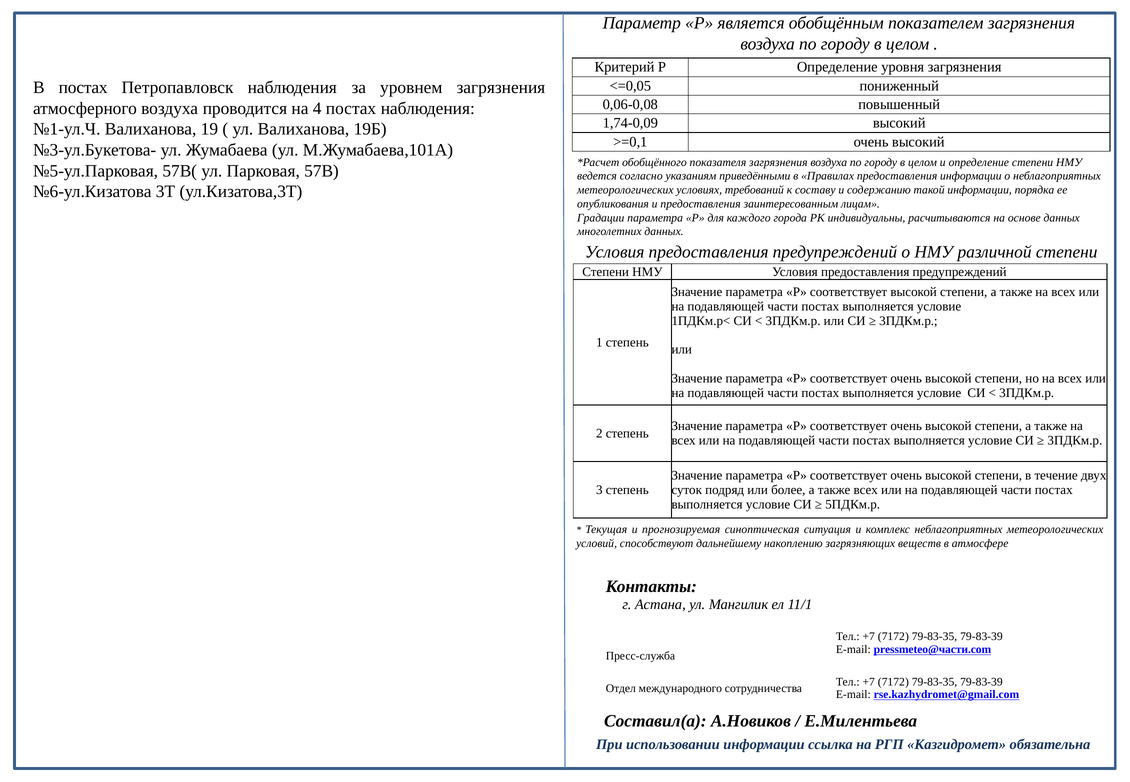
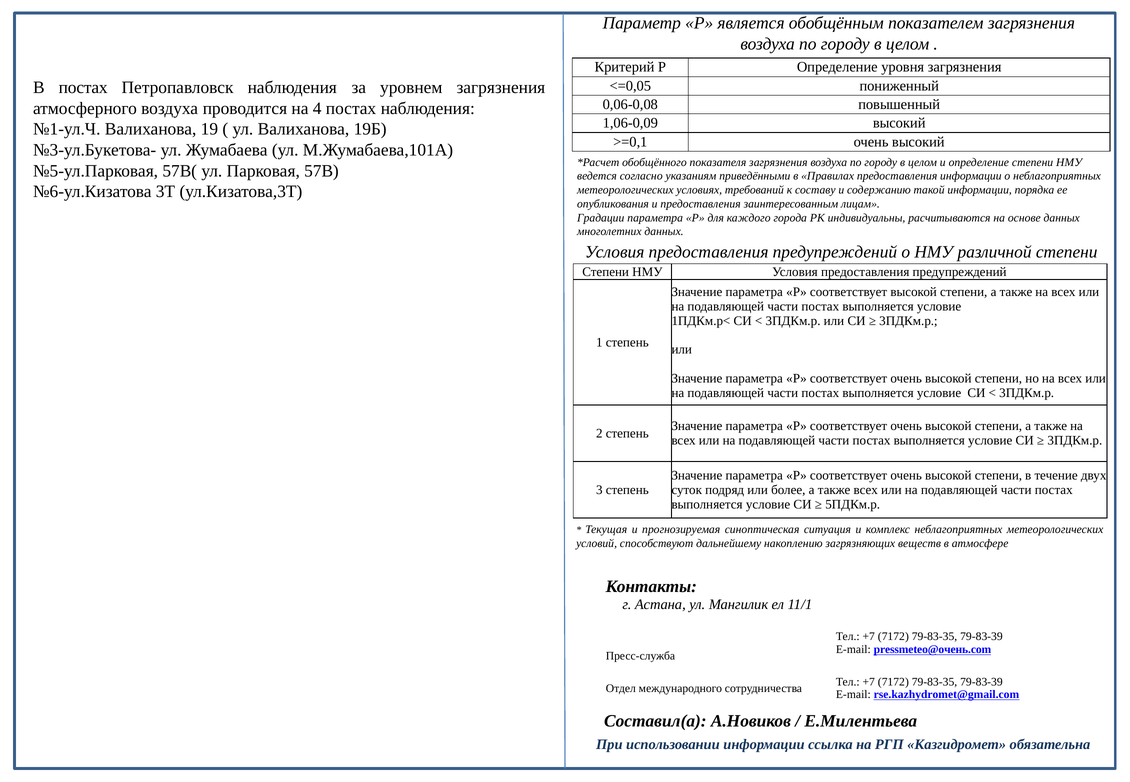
1,74-0,09: 1,74-0,09 -> 1,06-0,09 (630, 123)
pressmeteo@части.com: pressmeteo@части.com -> pressmeteo@очень.com (932, 650)
